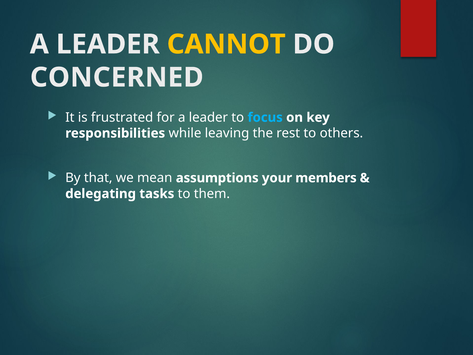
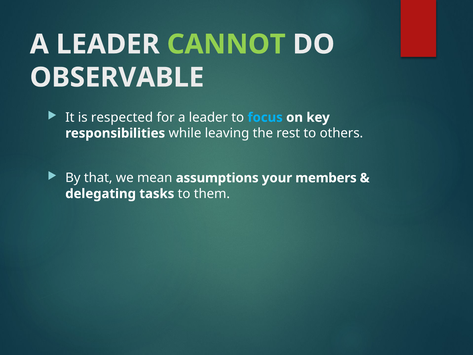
CANNOT colour: yellow -> light green (226, 44)
CONCERNED: CONCERNED -> OBSERVABLE (117, 77)
frustrated: frustrated -> respected (122, 117)
